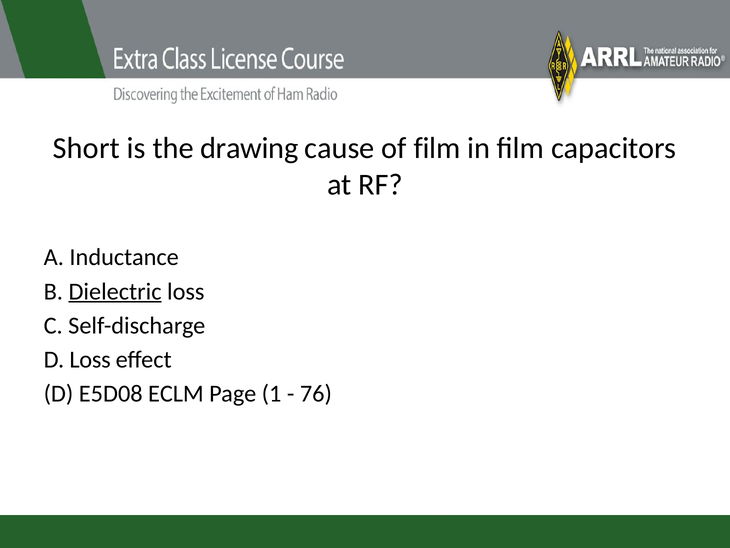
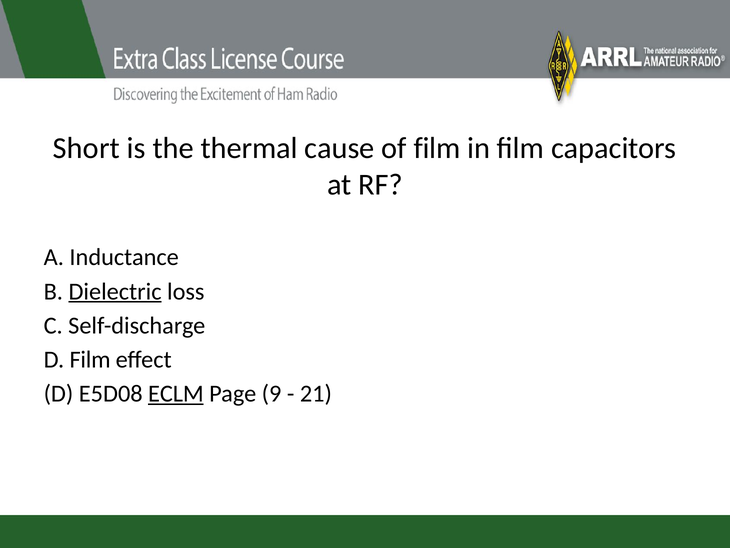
drawing: drawing -> thermal (249, 148)
D Loss: Loss -> Film (90, 359)
ECLM underline: none -> present (176, 393)
1: 1 -> 9 (272, 393)
76: 76 -> 21 (316, 393)
